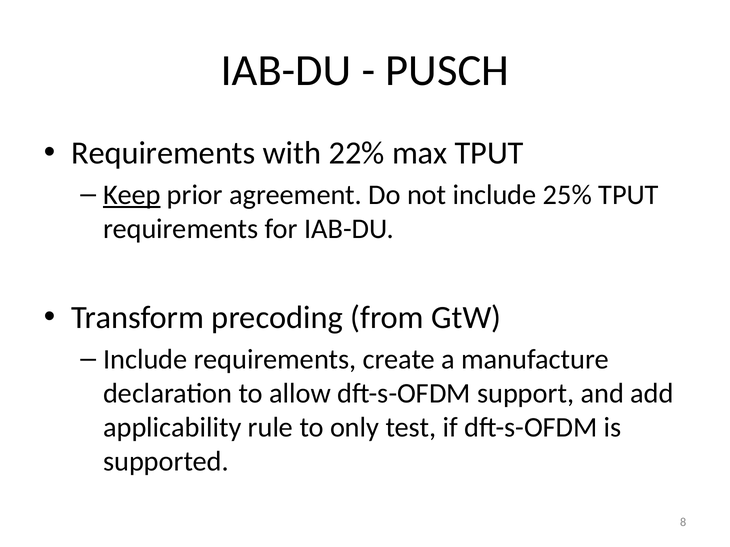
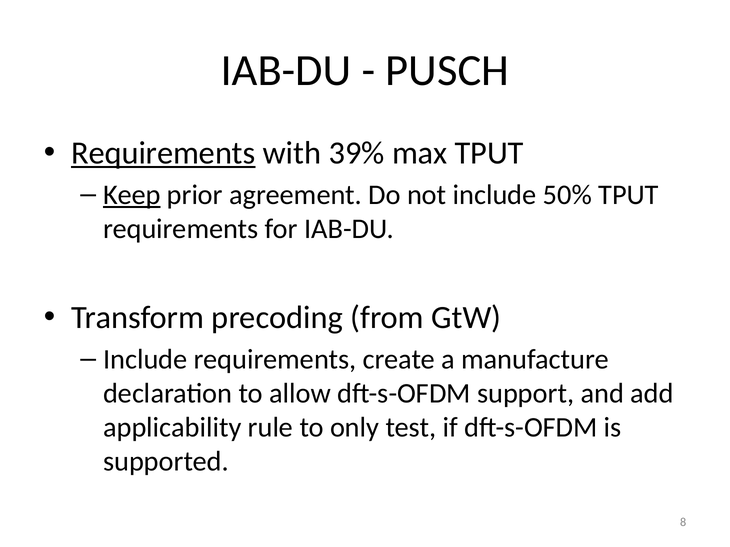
Requirements underline: none -> present (163, 153)
22%: 22% -> 39% (357, 153)
25%: 25% -> 50% (567, 195)
